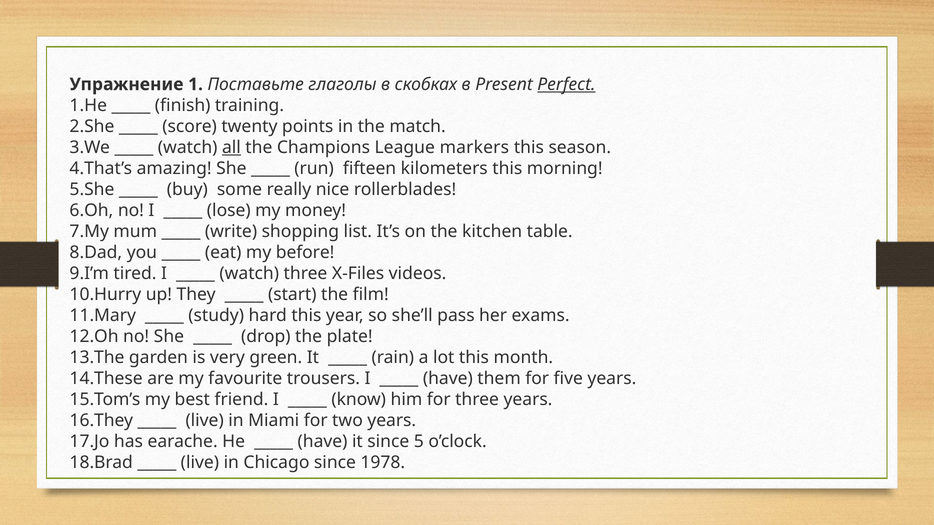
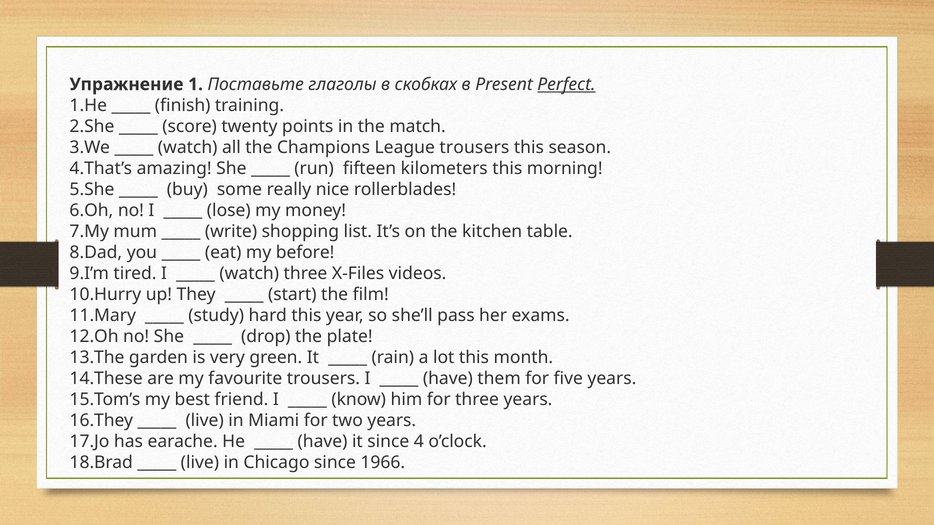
all underline: present -> none (231, 147)
League markers: markers -> trousers (474, 147)
5: 5 -> 4 (419, 442)
1978: 1978 -> 1966 (383, 463)
